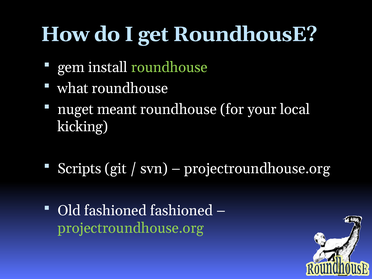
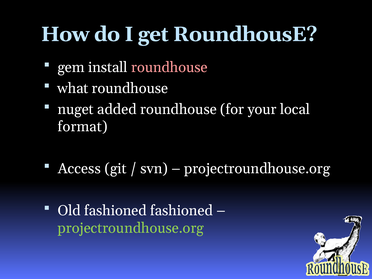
roundhouse colour: light green -> pink (169, 67)
meant: meant -> added (117, 109)
kicking: kicking -> format (83, 127)
Scripts: Scripts -> Access (79, 169)
